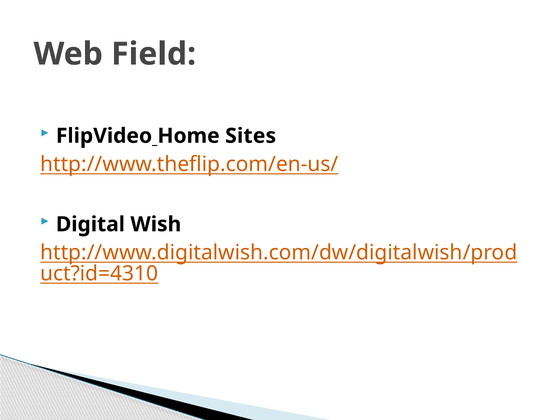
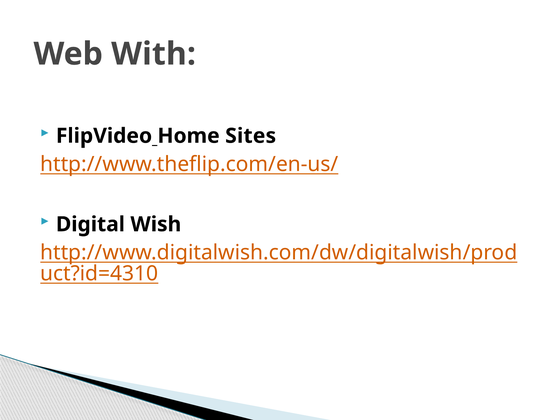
Field: Field -> With (154, 54)
